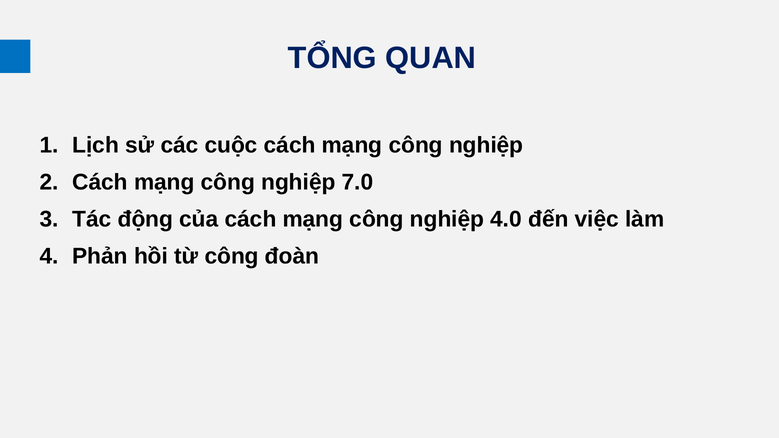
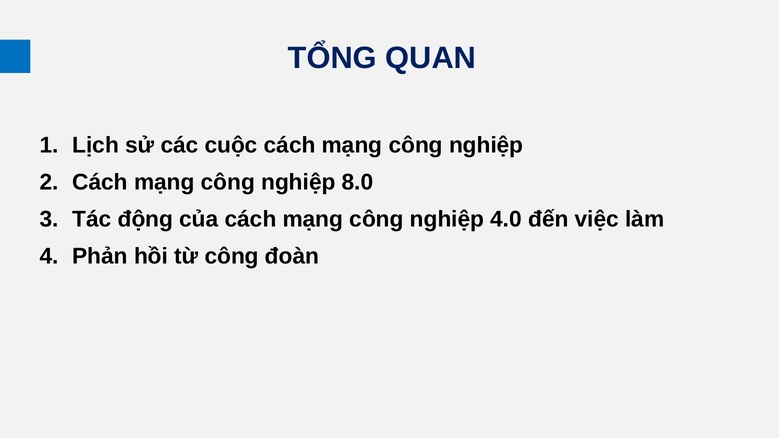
7.0: 7.0 -> 8.0 (358, 182)
